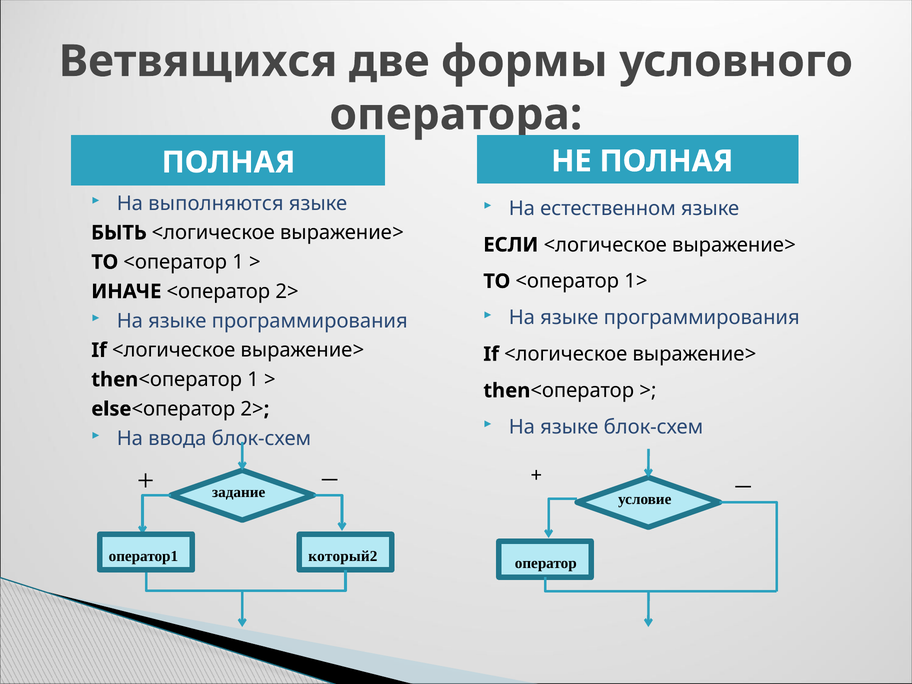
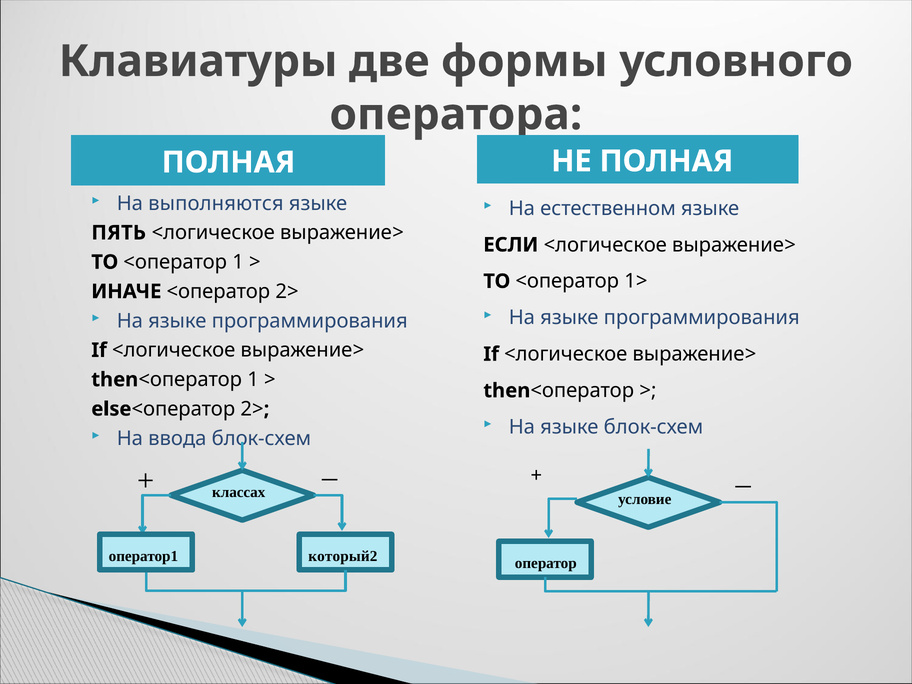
Ветвящихся: Ветвящихся -> Клавиатуры (198, 61)
БЫТЬ: БЫТЬ -> ПЯТЬ (119, 233)
задание: задание -> классах (239, 492)
